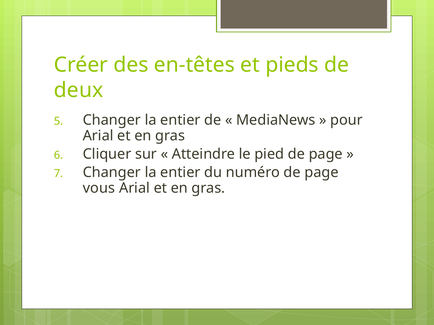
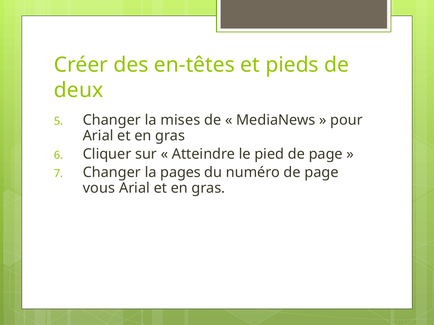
entier: entier -> mises (180, 120)
entier: entier -> pages (181, 173)
